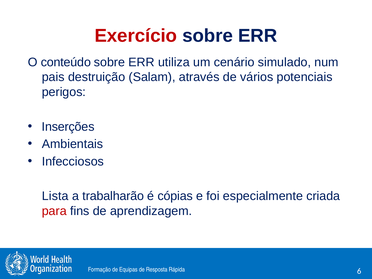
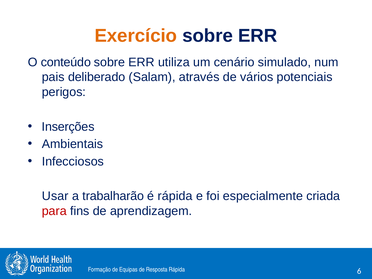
Exercício colour: red -> orange (136, 36)
destruição: destruição -> deliberado (97, 77)
Lista: Lista -> Usar (55, 196)
é cópias: cópias -> rápida (175, 196)
